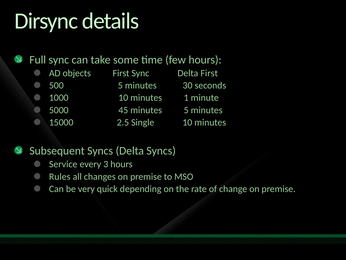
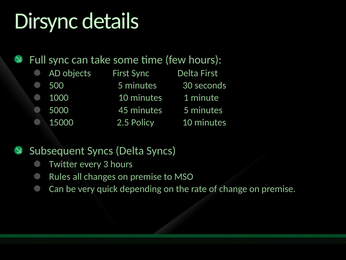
Single: Single -> Policy (143, 122)
Service: Service -> Twitter (63, 164)
